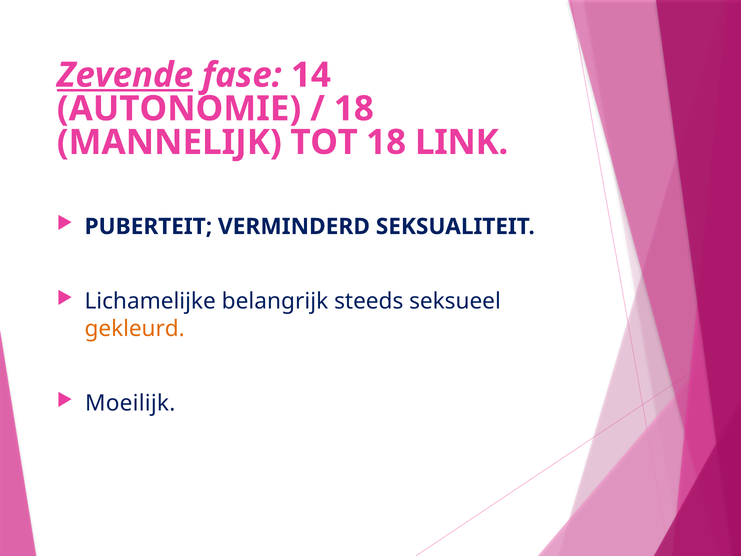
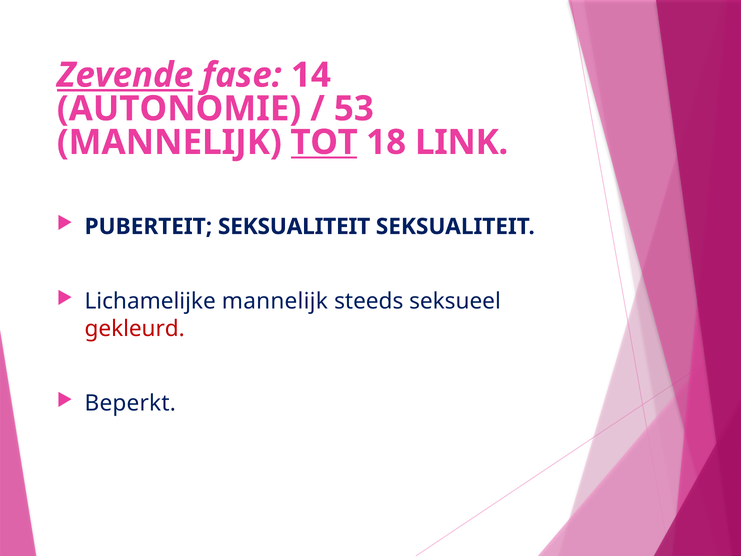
18: 18 -> 53 (354, 109)
TOT underline: none -> present (324, 142)
PUBERTEIT VERMINDERD: VERMINDERD -> SEKSUALITEIT (294, 226)
Lichamelijke belangrijk: belangrijk -> mannelijk (275, 301)
gekleurd colour: orange -> red (135, 328)
Moeilijk: Moeilijk -> Beperkt (130, 403)
